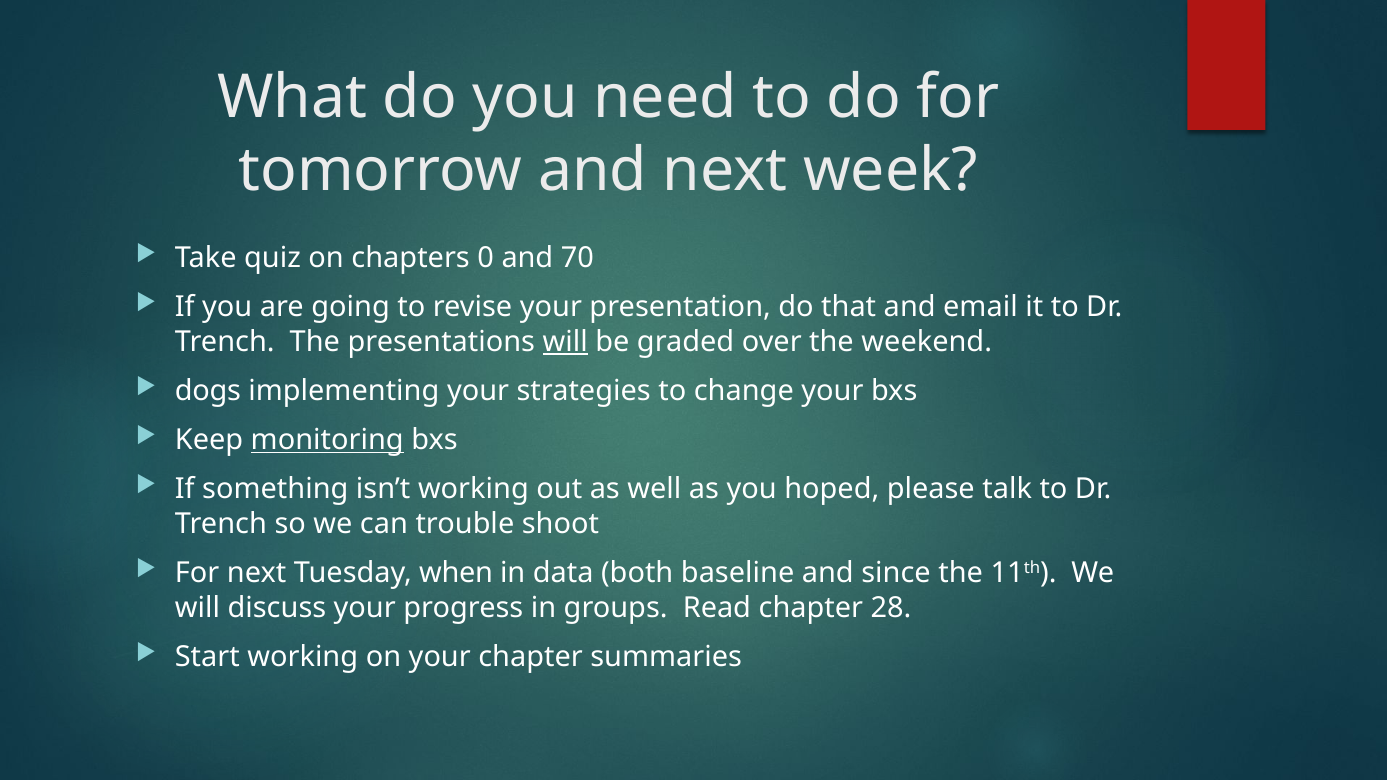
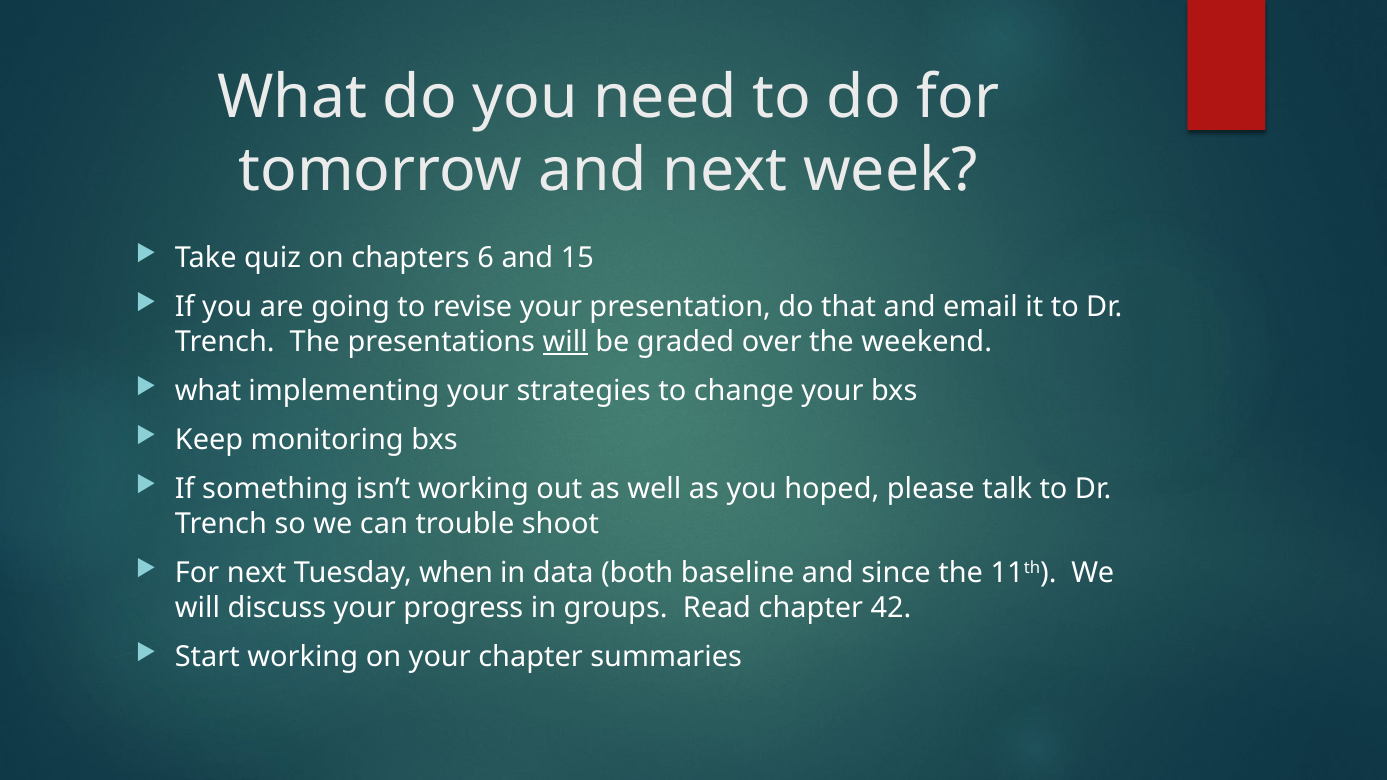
0: 0 -> 6 (486, 258)
70: 70 -> 15 (577, 258)
dogs: dogs -> what (208, 391)
monitoring underline: present -> none (327, 440)
28: 28 -> 42 (891, 608)
